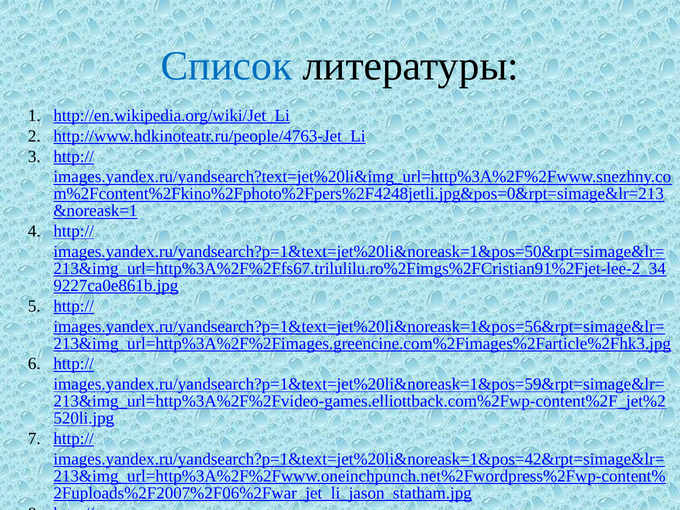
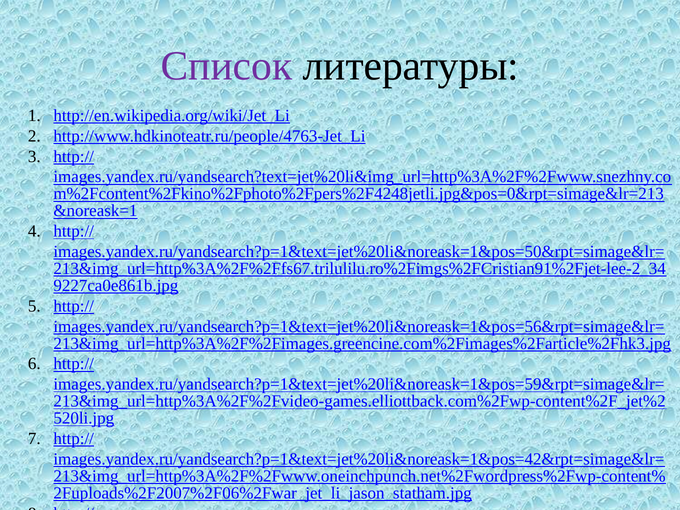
Список colour: blue -> purple (226, 66)
